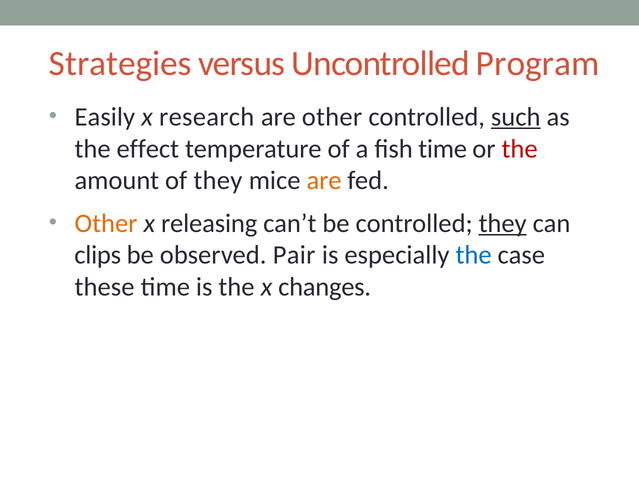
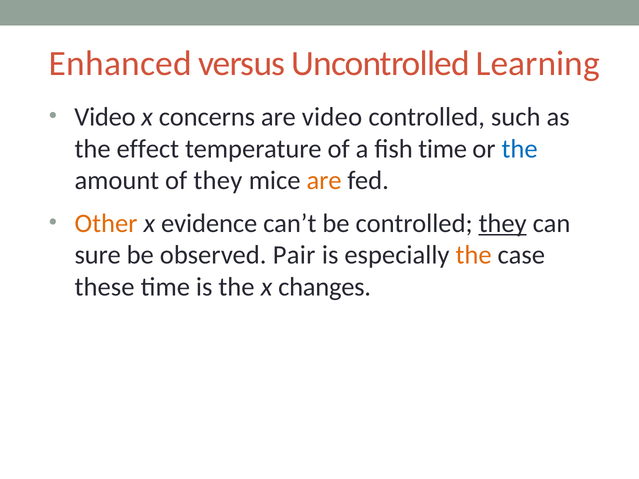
Strategies: Strategies -> Enhanced (120, 64)
Program: Program -> Learning (538, 64)
Easily: Easily -> Video (105, 117)
research: research -> concerns (207, 117)
are other: other -> video (332, 117)
such underline: present -> none (516, 117)
the colour: red -> blue (520, 149)
releasing: releasing -> evidence (209, 223)
clips: clips -> sure (98, 255)
the colour: blue -> orange (474, 255)
